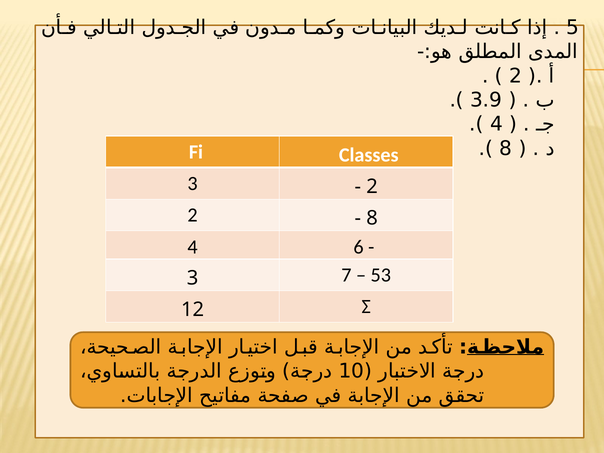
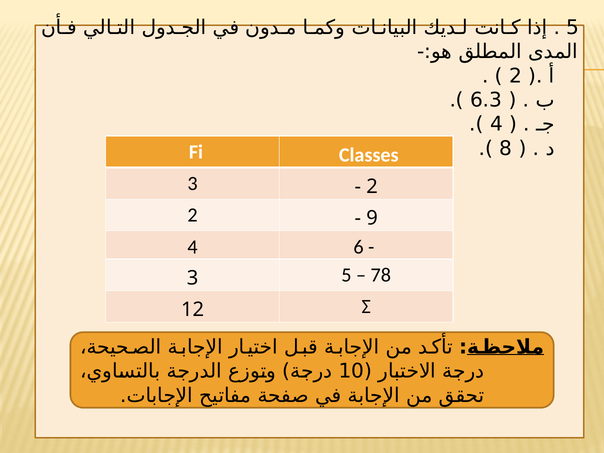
3.9: 3.9 -> 6.3 (486, 100)
2 8: 8 -> 9 (372, 218)
3 7: 7 -> 5 (346, 275)
53: 53 -> 78 (381, 275)
